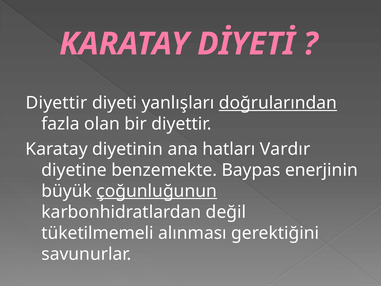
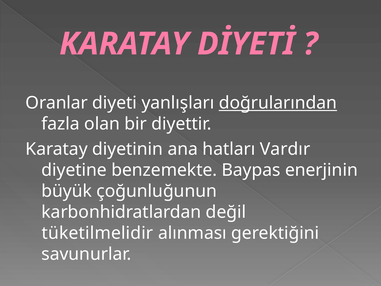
Diyettir: Diyettir -> Oranlar (57, 103)
çoğunluğunun underline: present -> none (157, 191)
tüketilmemeli: tüketilmemeli -> tüketilmelidir (97, 233)
